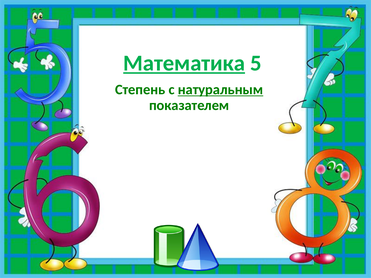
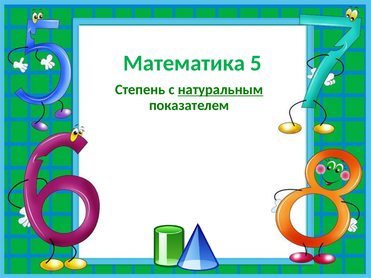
Математика underline: present -> none (184, 63)
